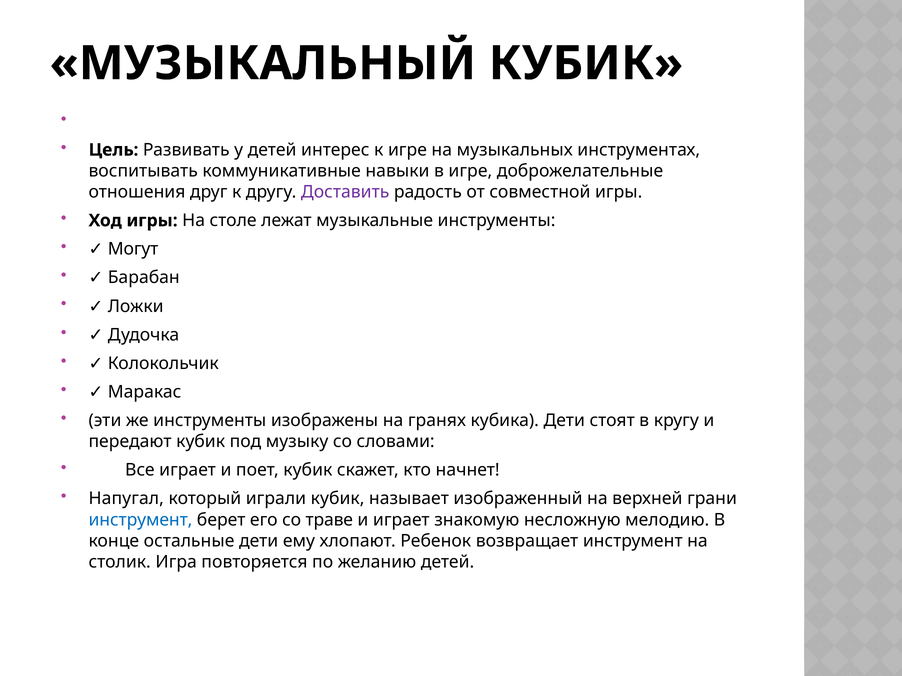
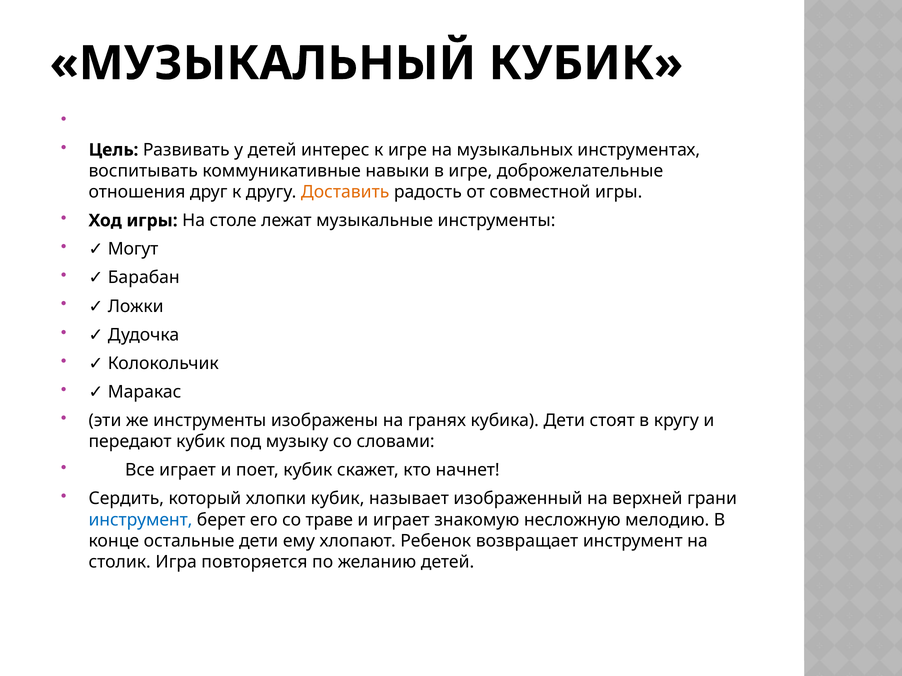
Доставить colour: purple -> orange (345, 192)
Напугал: Напугал -> Сердить (126, 499)
играли: играли -> хлопки (276, 499)
